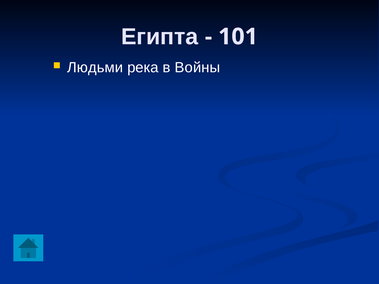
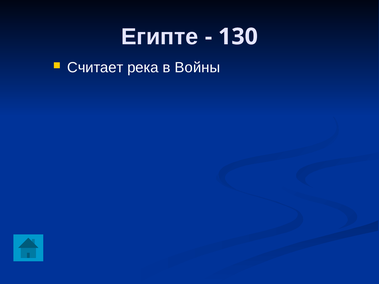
Египта: Египта -> Египте (160, 37)
101: 101 -> 130 (238, 37)
Людьми: Людьми -> Считает (95, 68)
